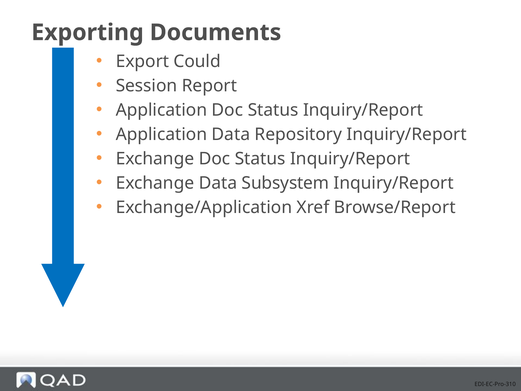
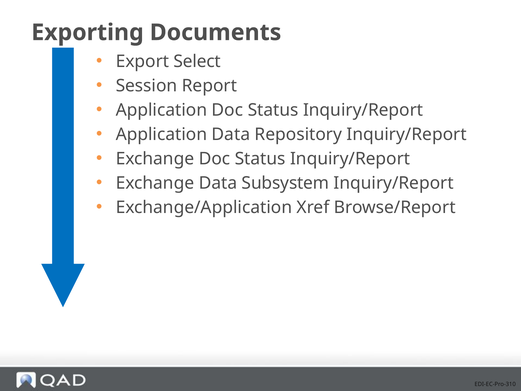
Could: Could -> Select (197, 61)
